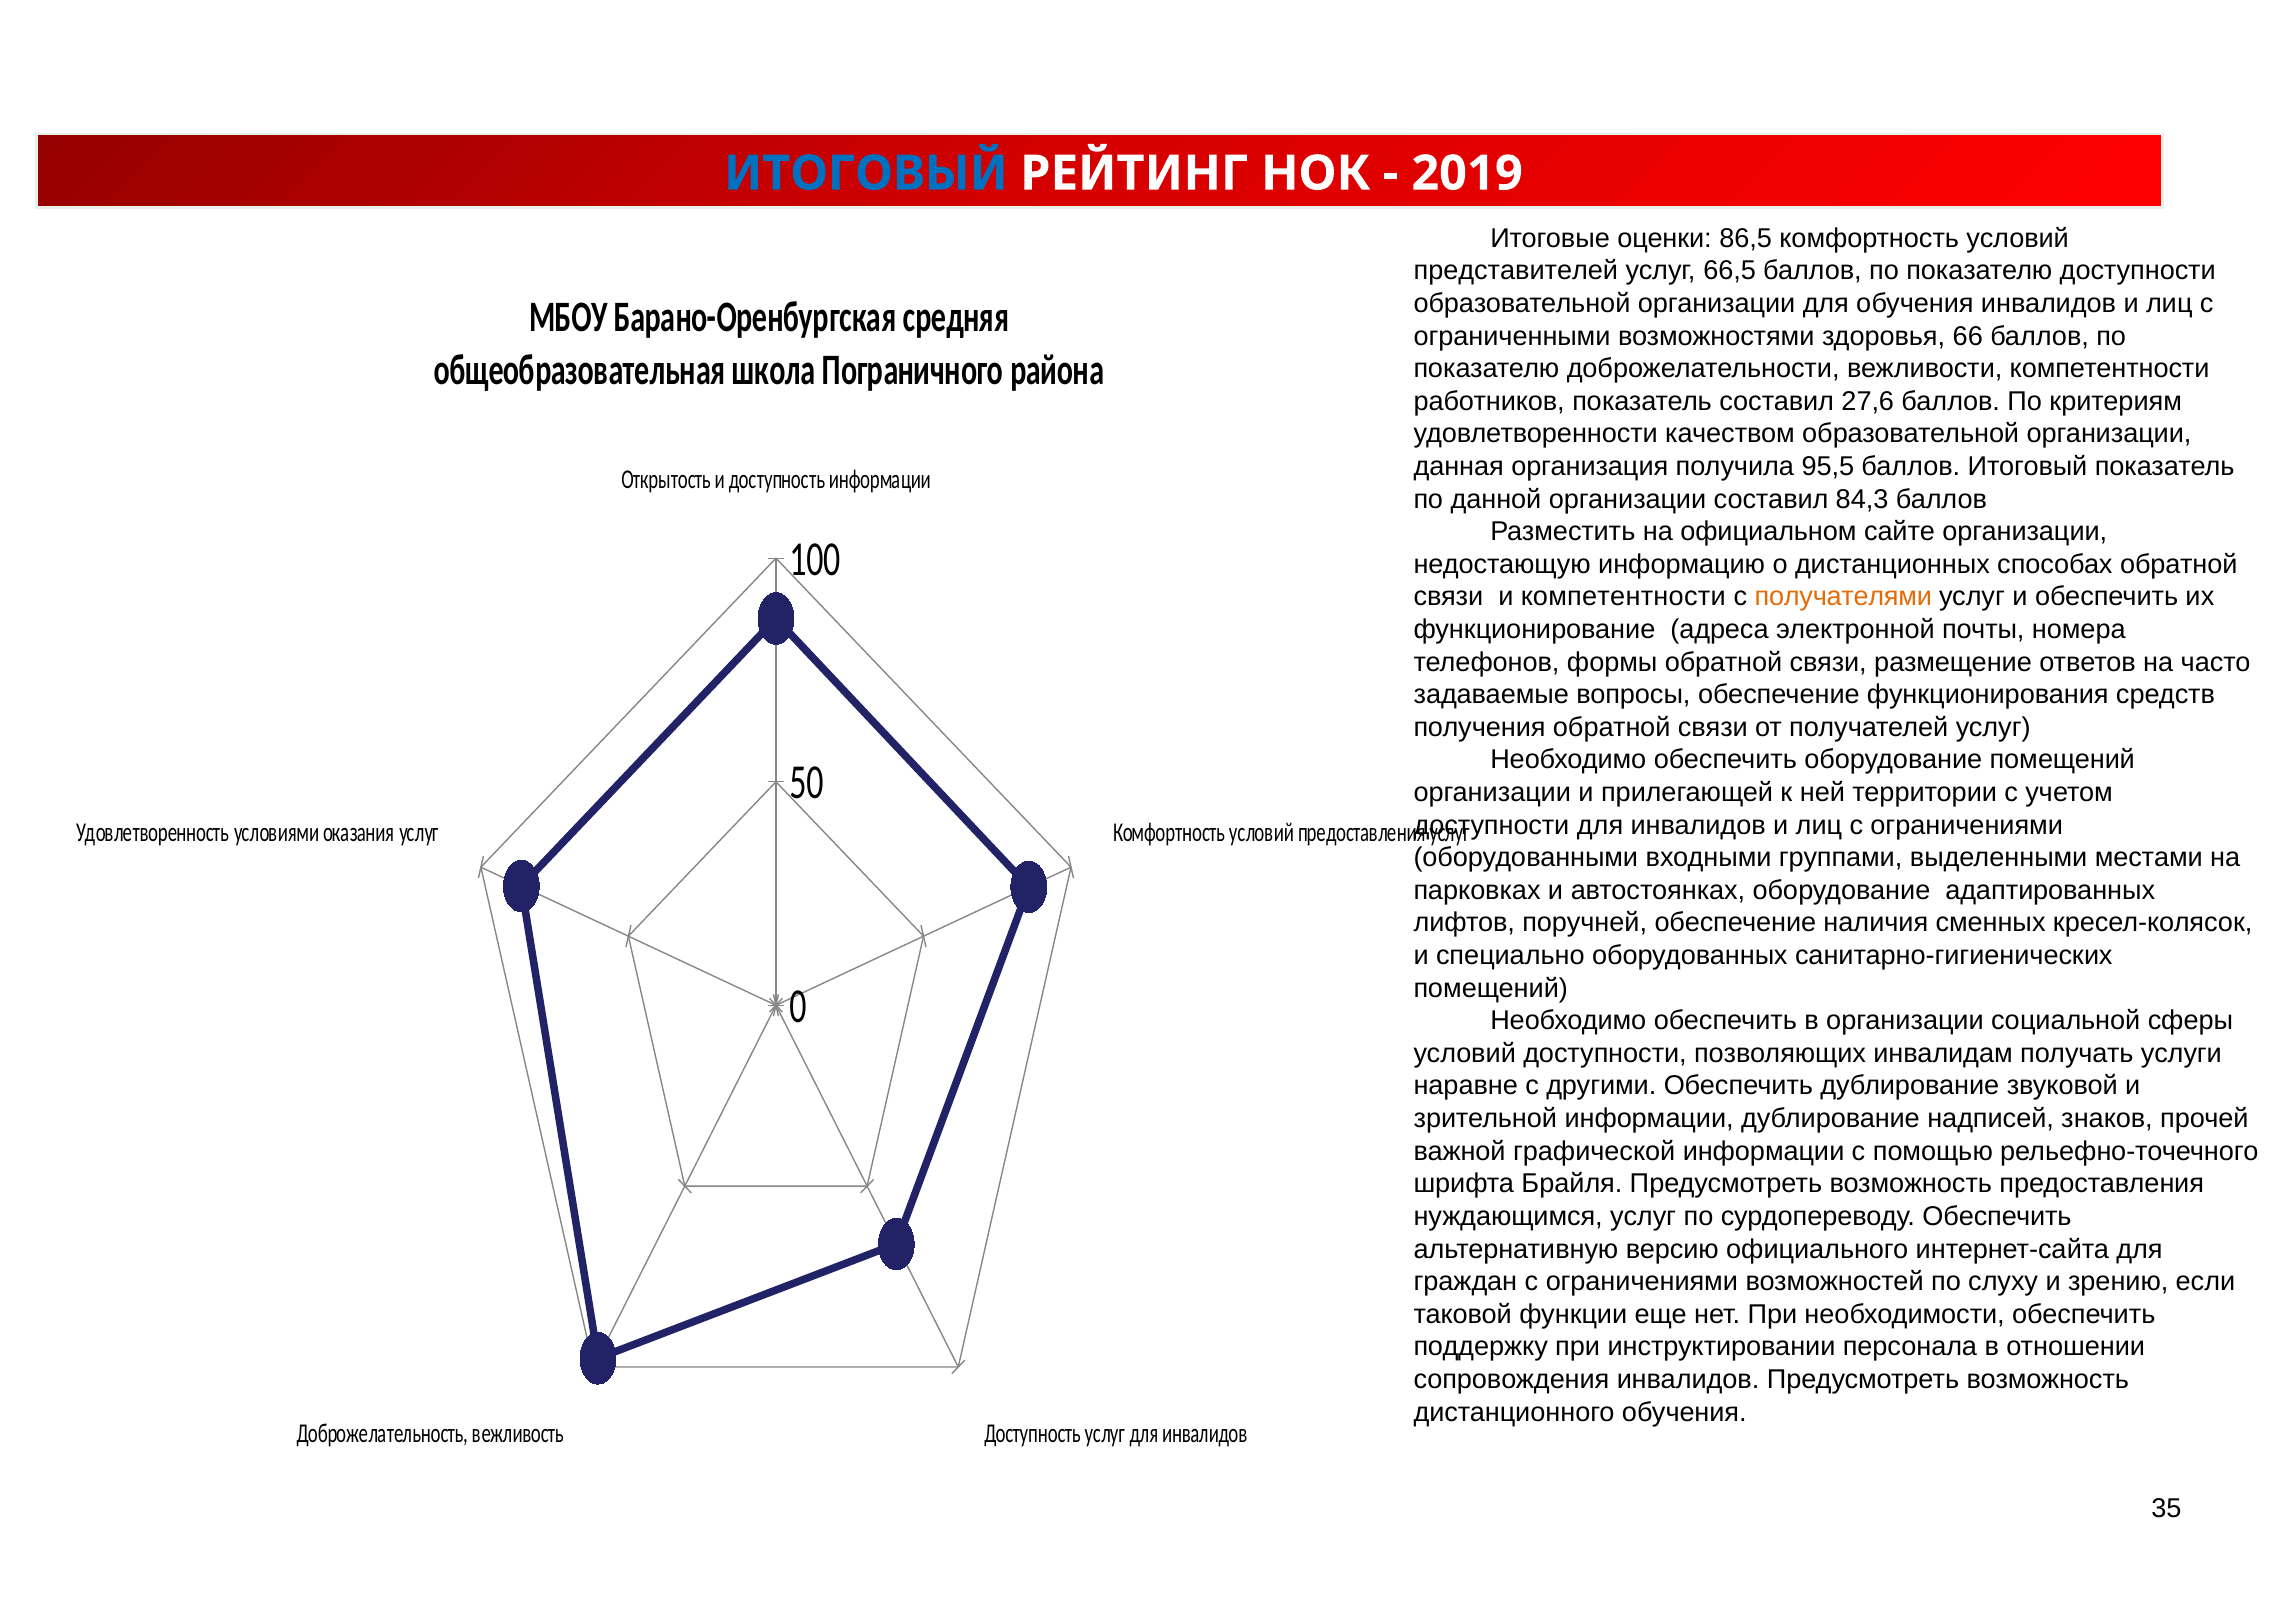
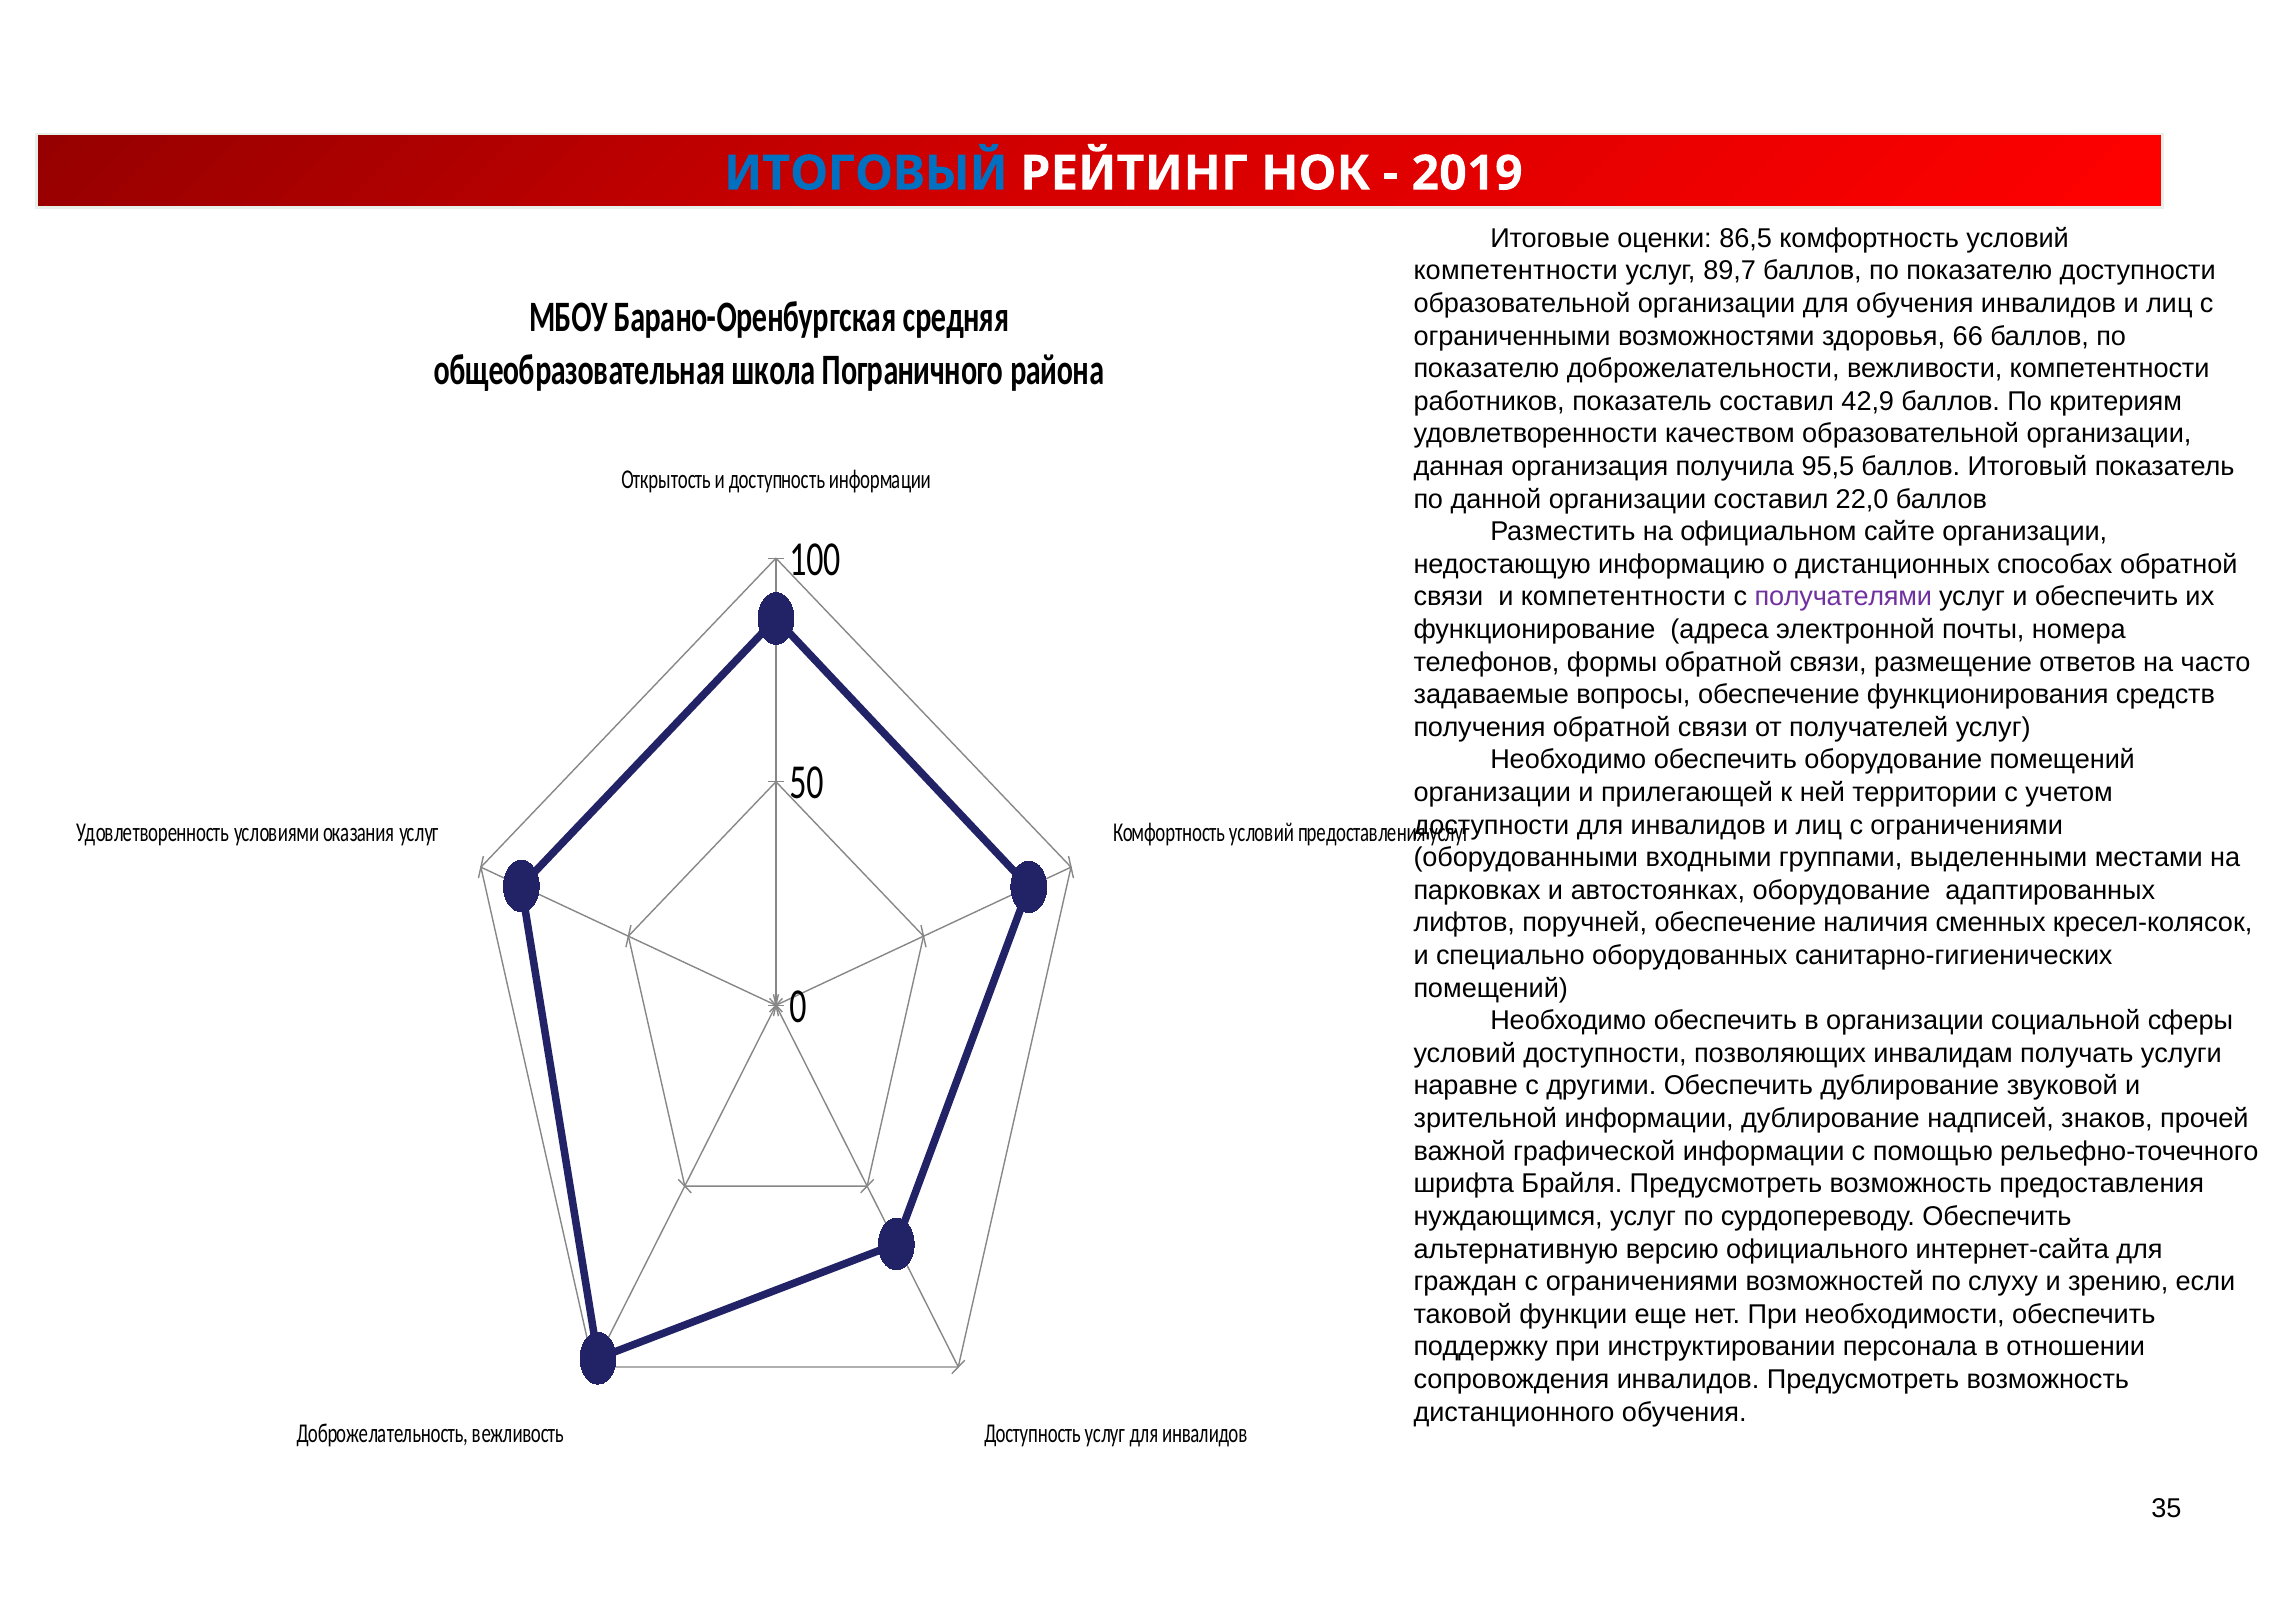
представителей: представителей -> компетентности (1516, 271)
66,5: 66,5 -> 89,7 (1730, 271)
27,6: 27,6 -> 42,9 (1868, 401)
84,3: 84,3 -> 22,0 (1862, 499)
получателями colour: orange -> purple (1843, 597)
